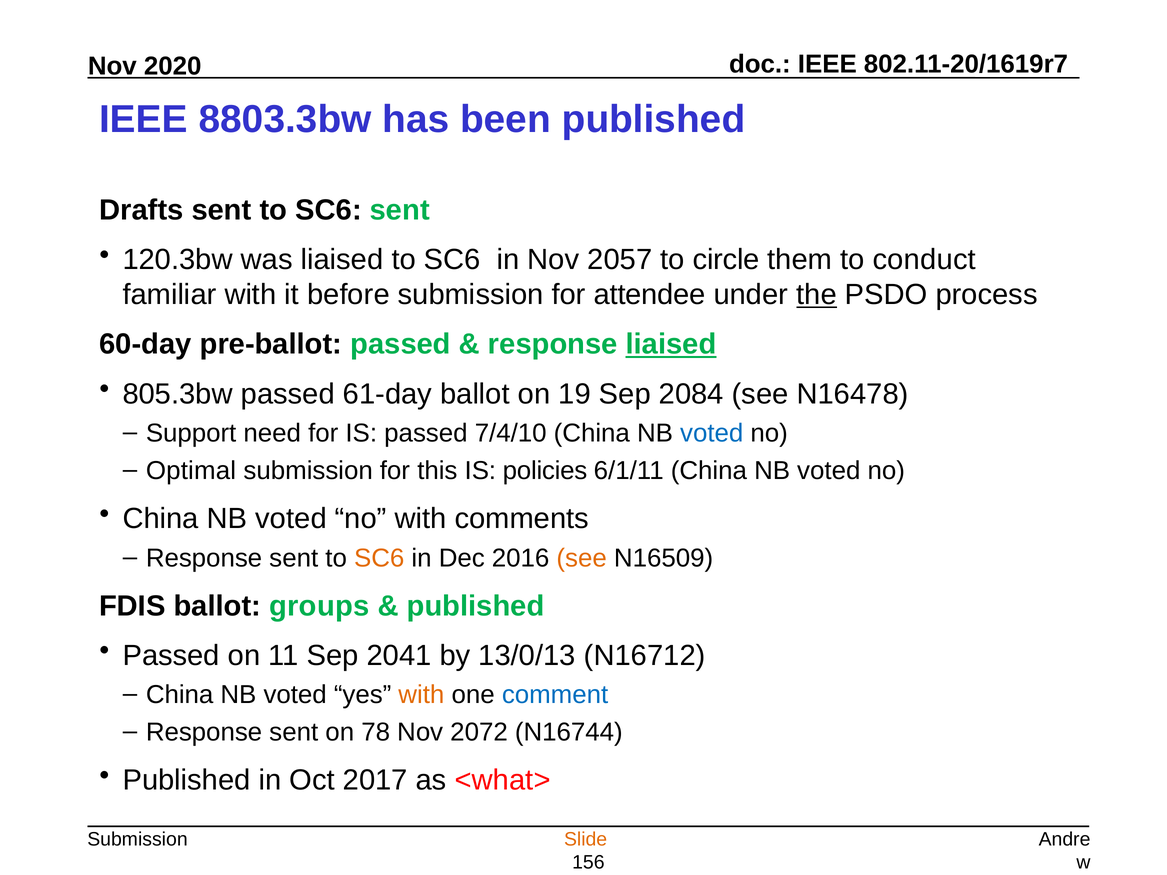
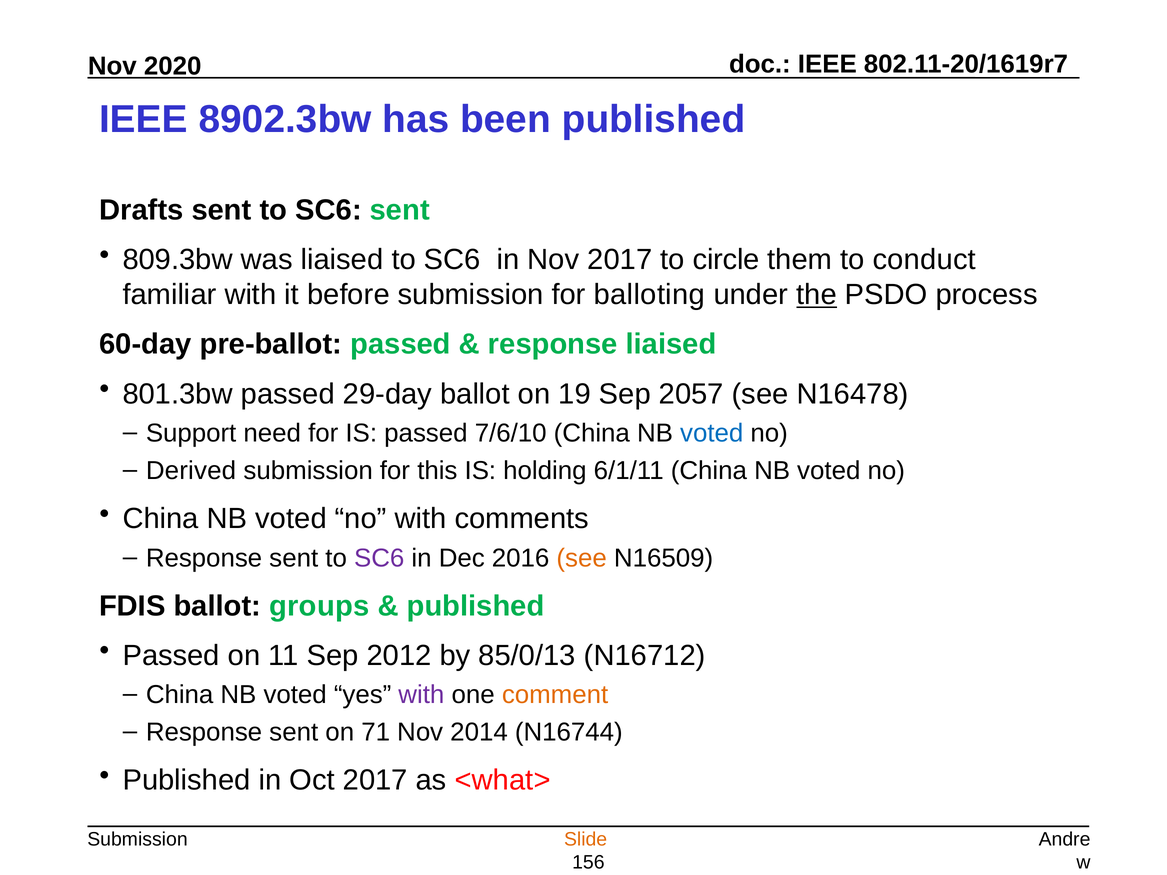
8803.3bw: 8803.3bw -> 8902.3bw (285, 119)
120.3bw: 120.3bw -> 809.3bw (178, 260)
Nov 2057: 2057 -> 2017 (620, 260)
attendee: attendee -> balloting (649, 295)
liaised underline: present -> none (671, 344)
805.3bw: 805.3bw -> 801.3bw (178, 394)
61-day: 61-day -> 29-day (387, 394)
2084: 2084 -> 2057 (691, 394)
7/4/10: 7/4/10 -> 7/6/10 (511, 433)
Optimal: Optimal -> Derived (191, 471)
policies: policies -> holding (545, 471)
SC6 colour: orange -> purple (379, 558)
2041: 2041 -> 2012 (399, 656)
13/0/13: 13/0/13 -> 85/0/13 (527, 656)
with colour: orange -> purple (421, 695)
comment colour: blue -> orange (555, 695)
78: 78 -> 71 (376, 733)
2072: 2072 -> 2014 (479, 733)
